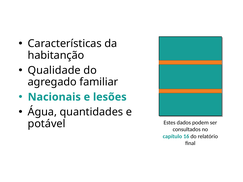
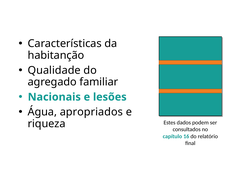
quantidades: quantidades -> apropriados (91, 112)
potável: potável -> riqueza (47, 124)
